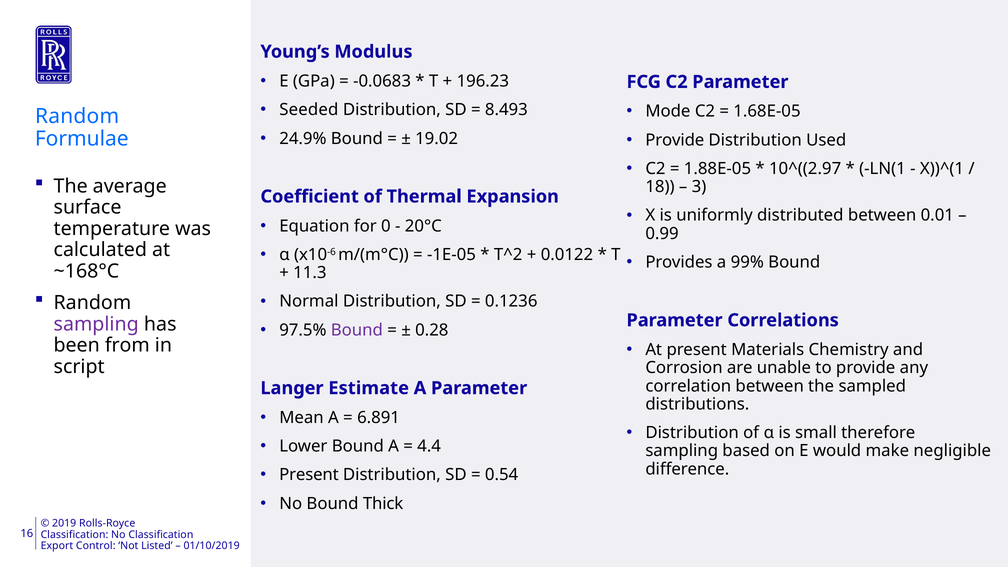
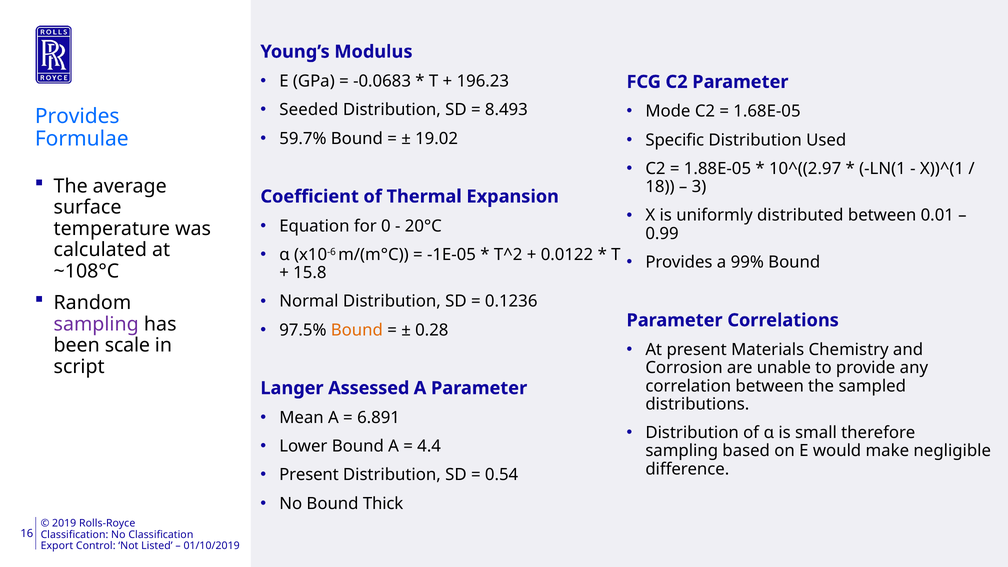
Random: Random -> Provides (77, 116)
24.9%: 24.9% -> 59.7% (303, 138)
Provide: Provide -> Specific (675, 140)
~168°C: ~168°C -> ~108°C (86, 271)
11.3: 11.3 -> 15.8 (310, 273)
Bound colour: purple -> orange (357, 330)
from: from -> scale (127, 345)
Estimate: Estimate -> Assessed (369, 388)
